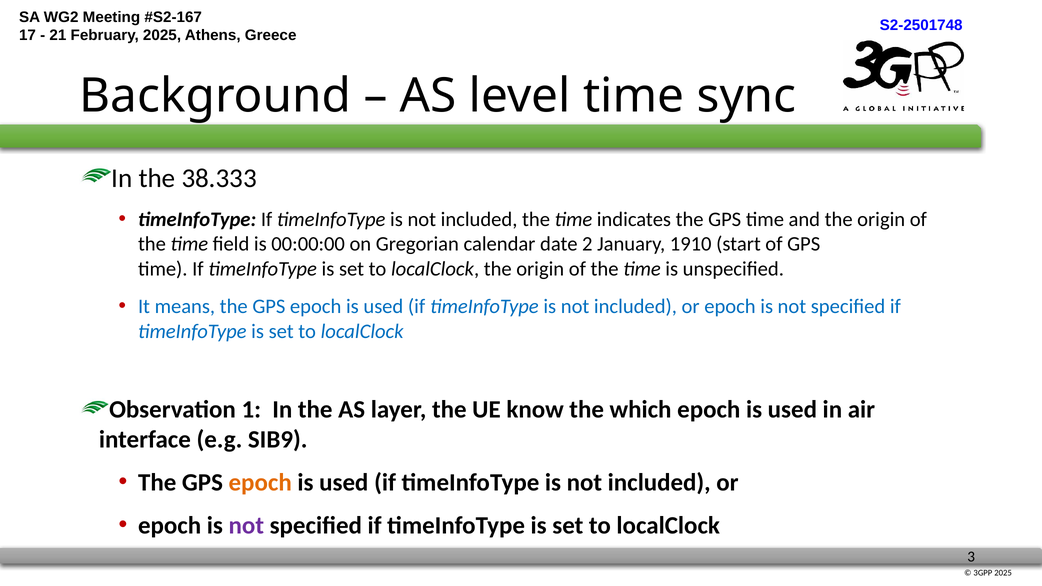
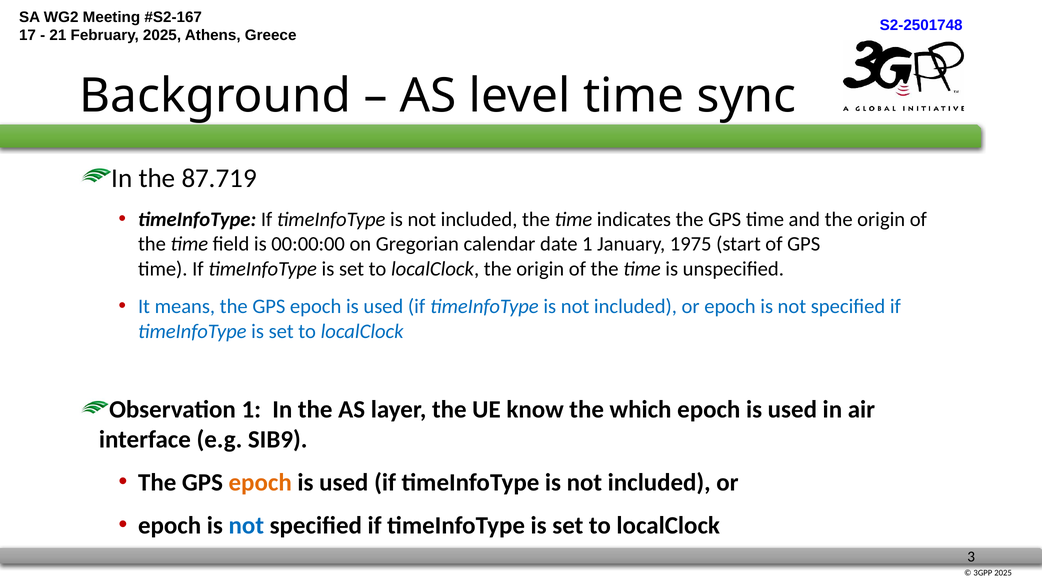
38.333: 38.333 -> 87.719 (219, 178)
date 2: 2 -> 1 (587, 244)
1910: 1910 -> 1975 (691, 244)
not colour: purple -> blue (246, 526)
